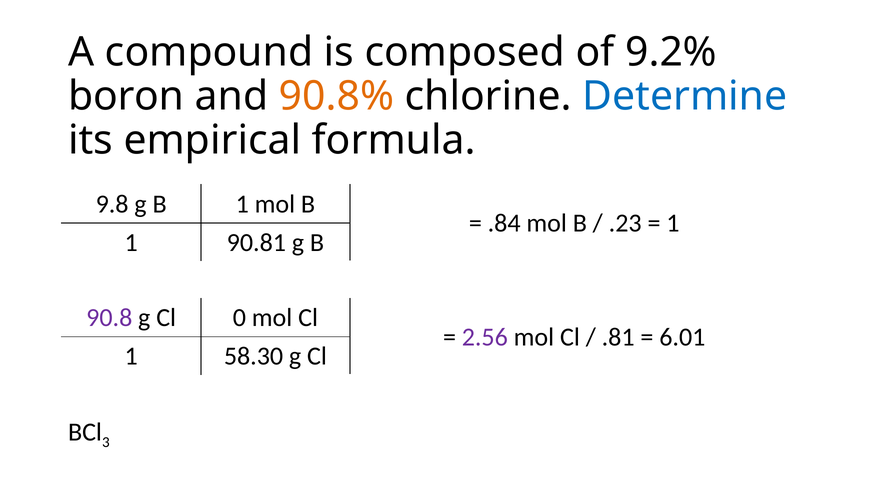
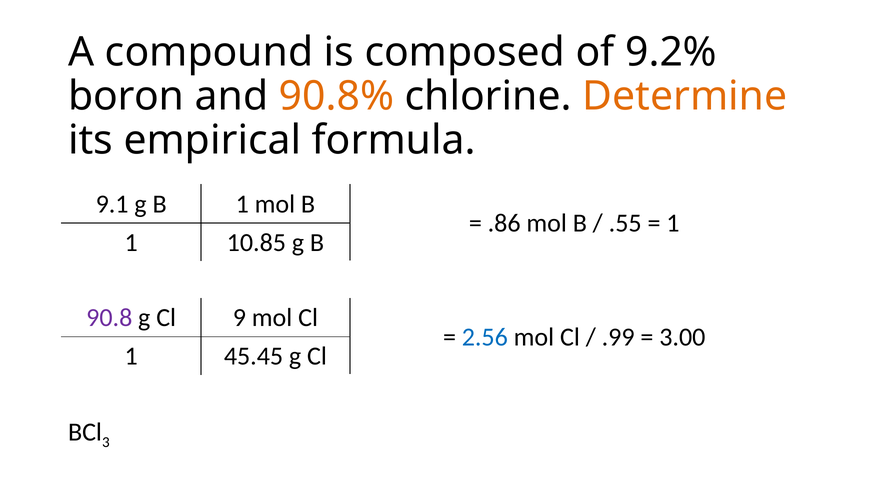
Determine colour: blue -> orange (685, 96)
9.8: 9.8 -> 9.1 (112, 204)
.84: .84 -> .86 (504, 223)
.23: .23 -> .55 (625, 223)
90.81: 90.81 -> 10.85 (256, 243)
0: 0 -> 9 (239, 318)
2.56 colour: purple -> blue (485, 337)
.81: .81 -> .99 (618, 337)
6.01: 6.01 -> 3.00 (682, 337)
58.30: 58.30 -> 45.45 (254, 356)
